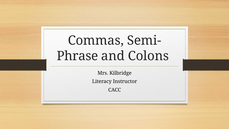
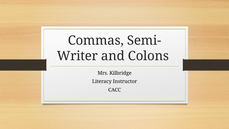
Phrase: Phrase -> Writer (77, 56)
